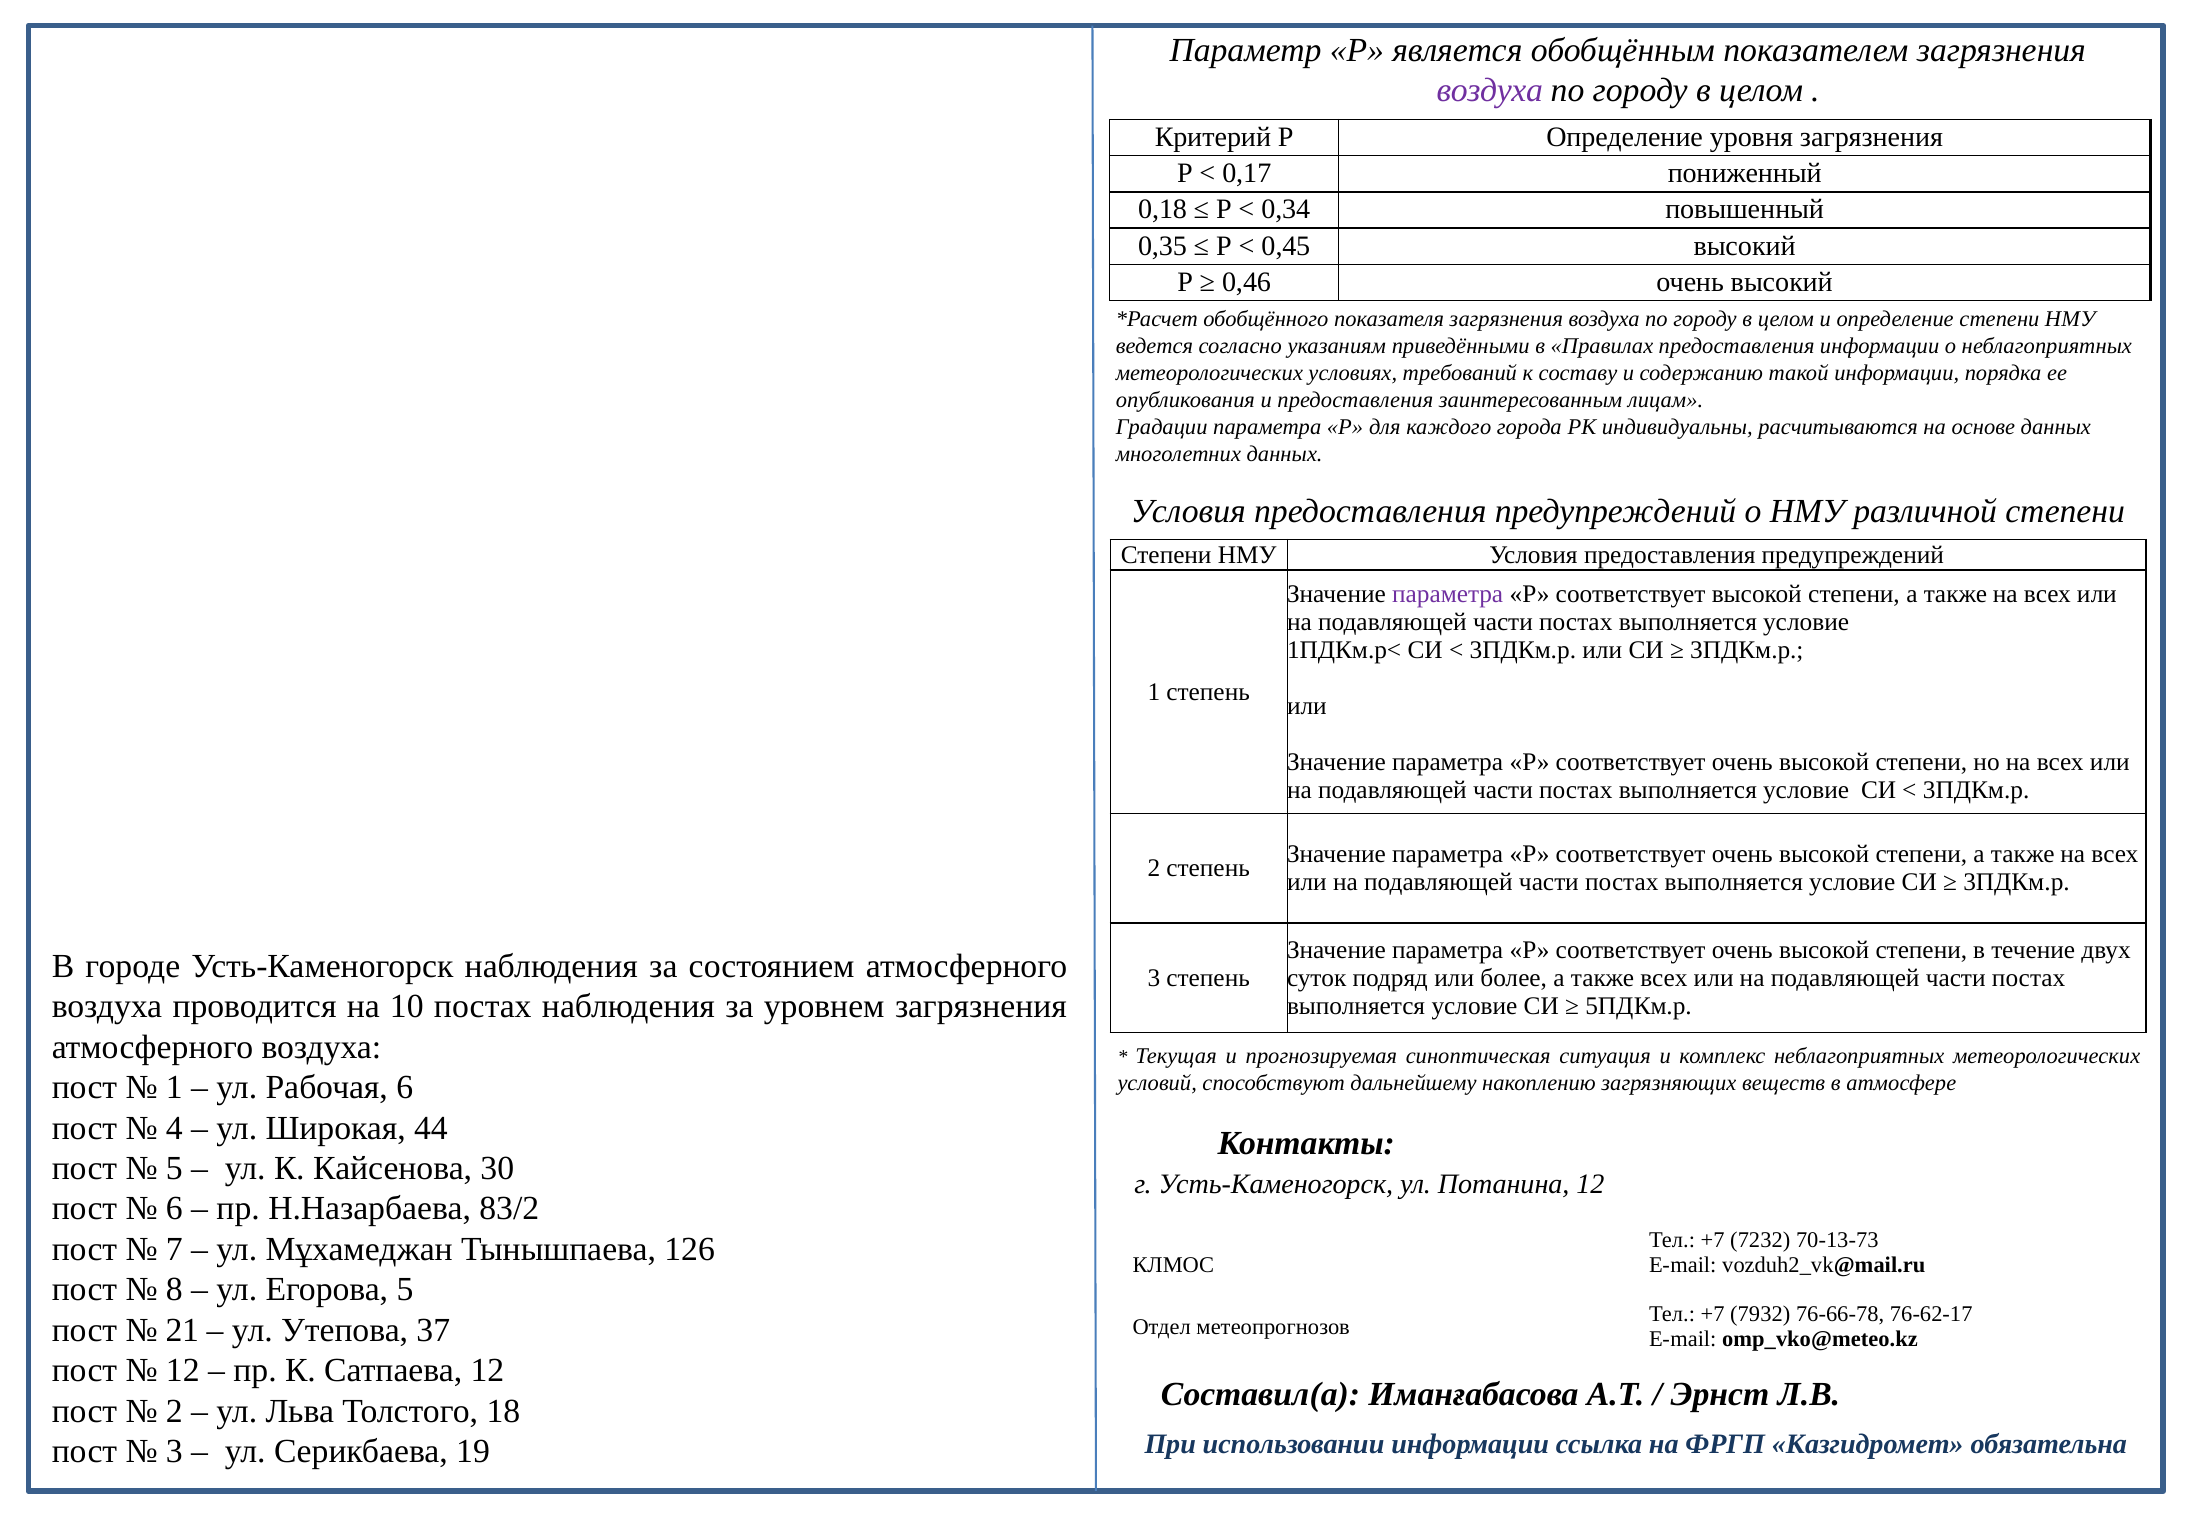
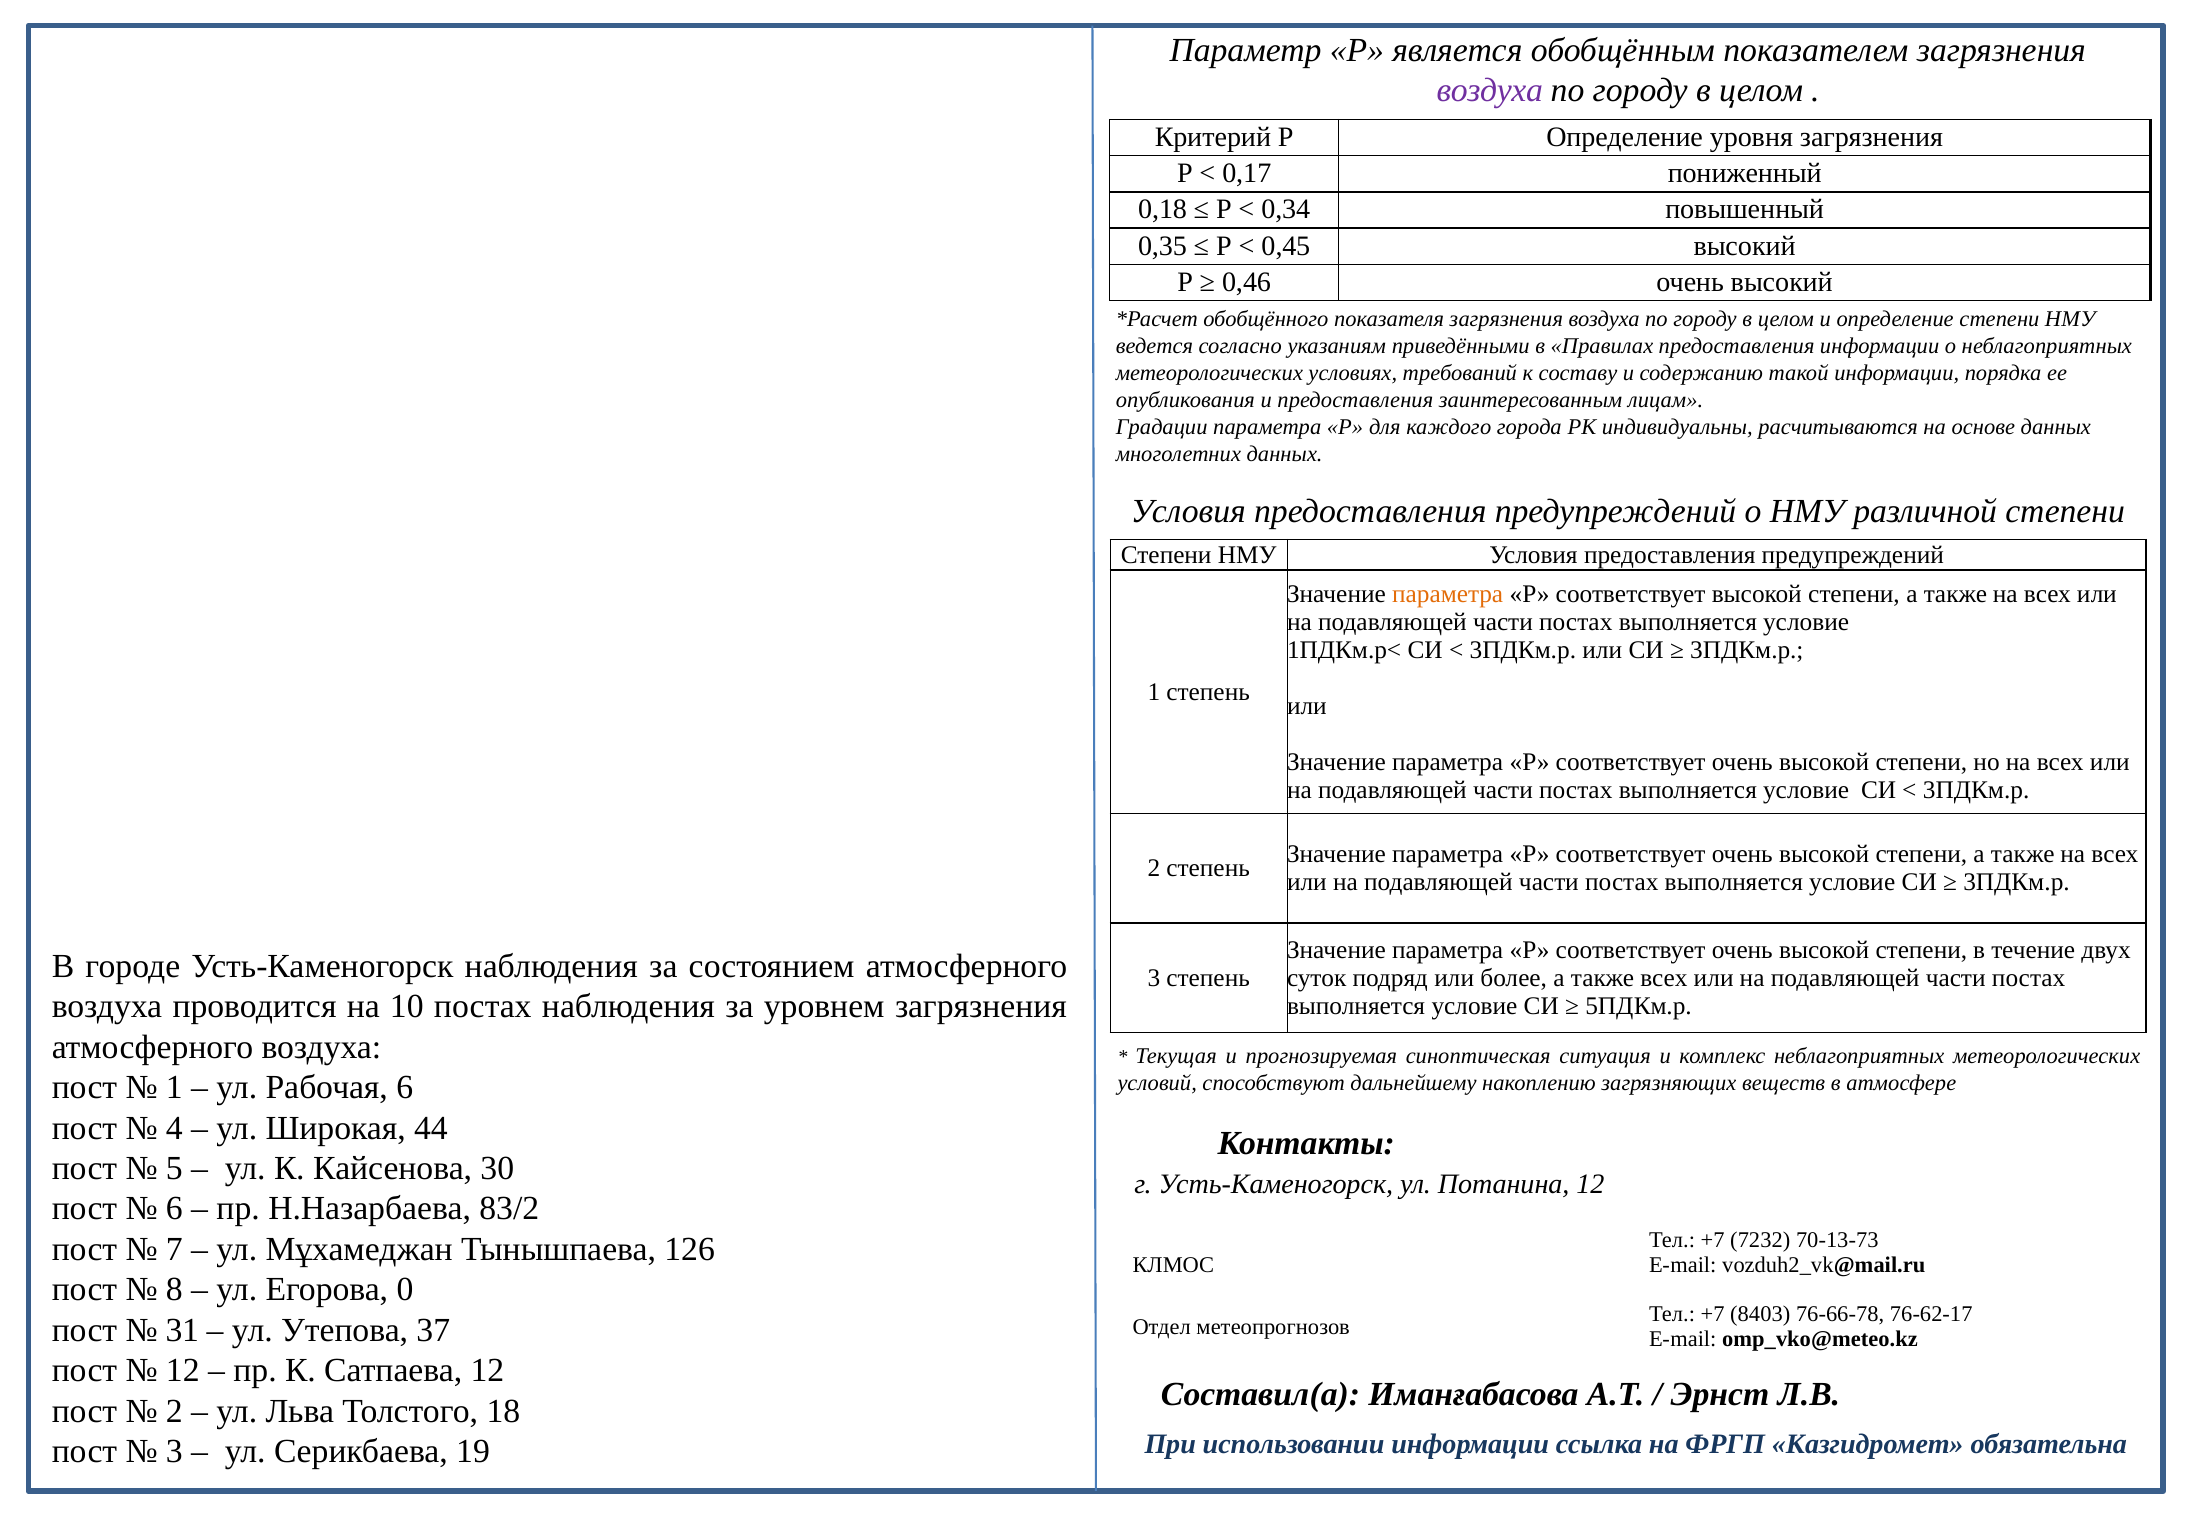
параметра colour: purple -> orange (1448, 594)
Егорова 5: 5 -> 0 (405, 1290)
7932: 7932 -> 8403 (1760, 1315)
21: 21 -> 31 (182, 1331)
